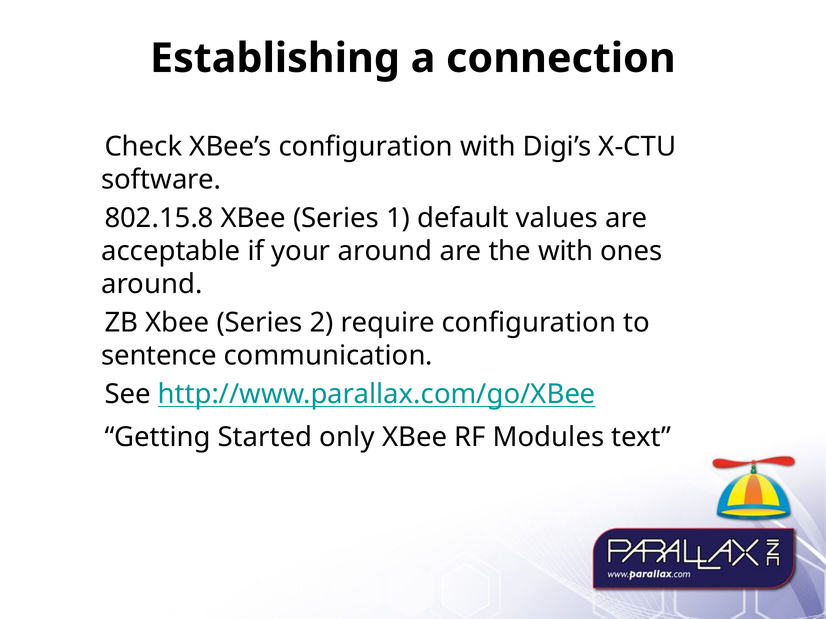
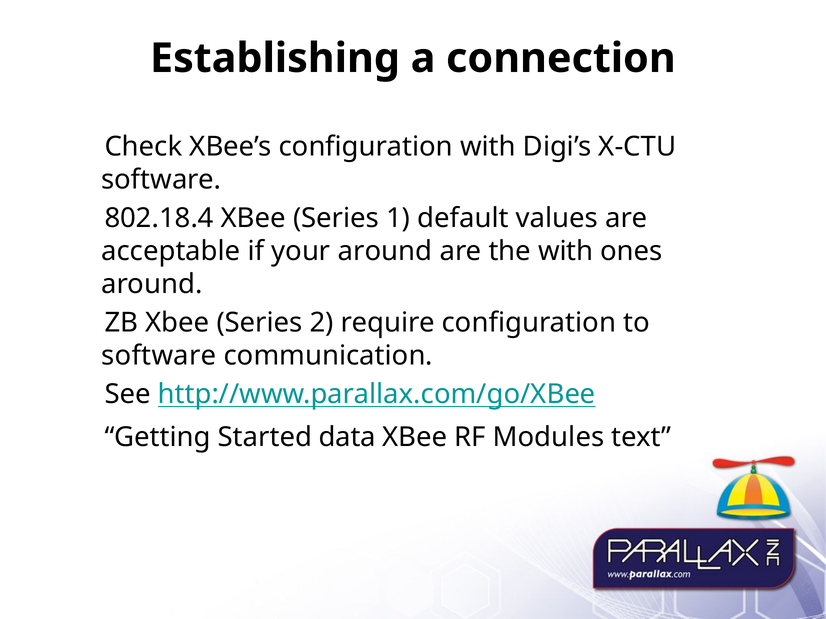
802.15.8: 802.15.8 -> 802.18.4 (159, 218)
sentence: sentence -> software (159, 356)
only: only -> data (347, 437)
